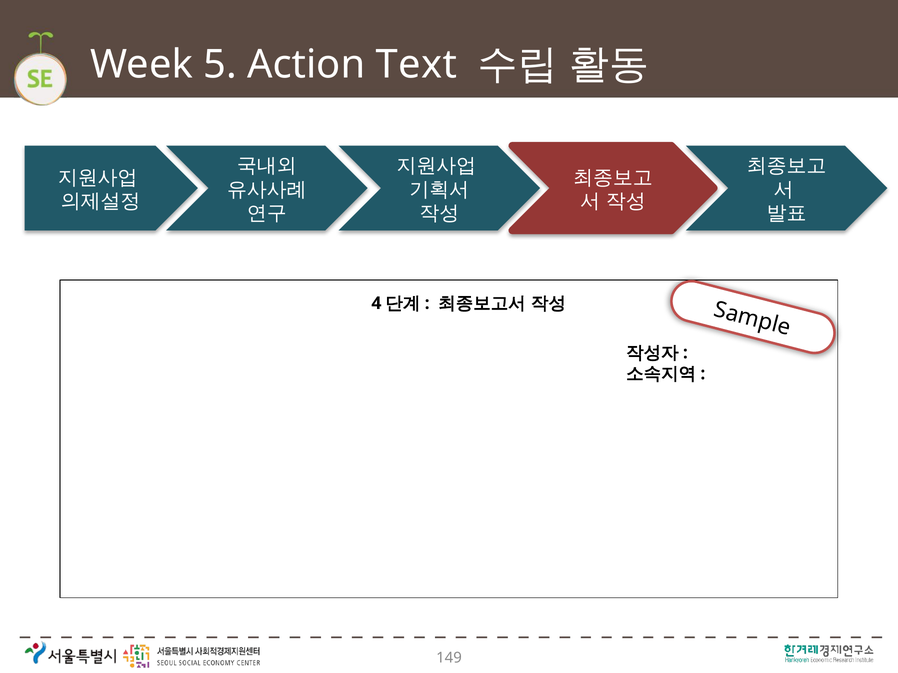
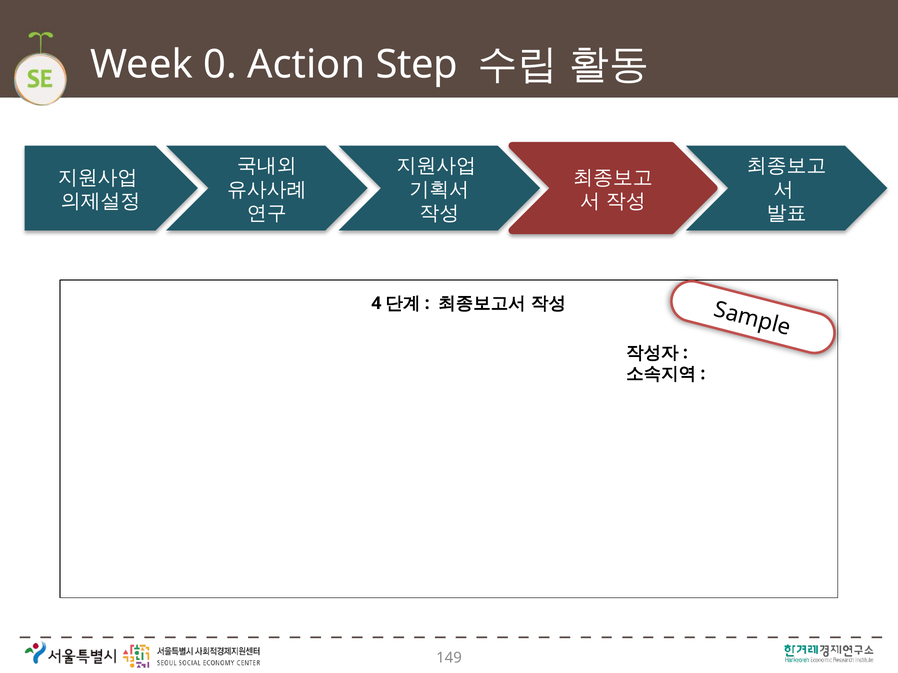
5: 5 -> 0 (220, 64)
Text: Text -> Step (417, 64)
